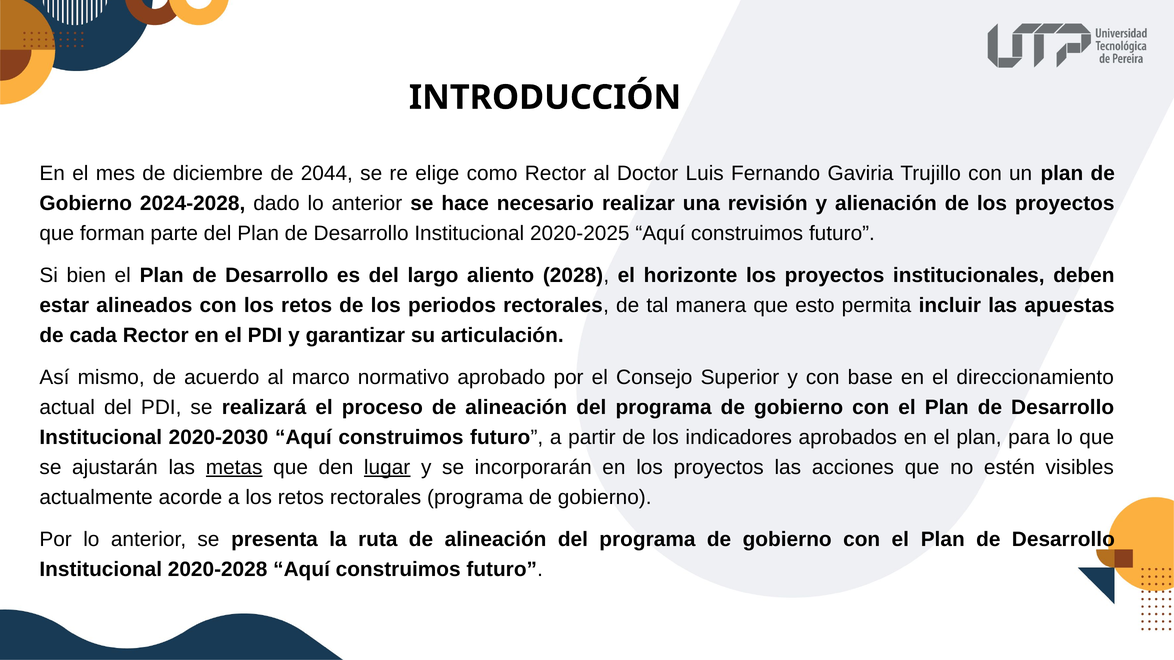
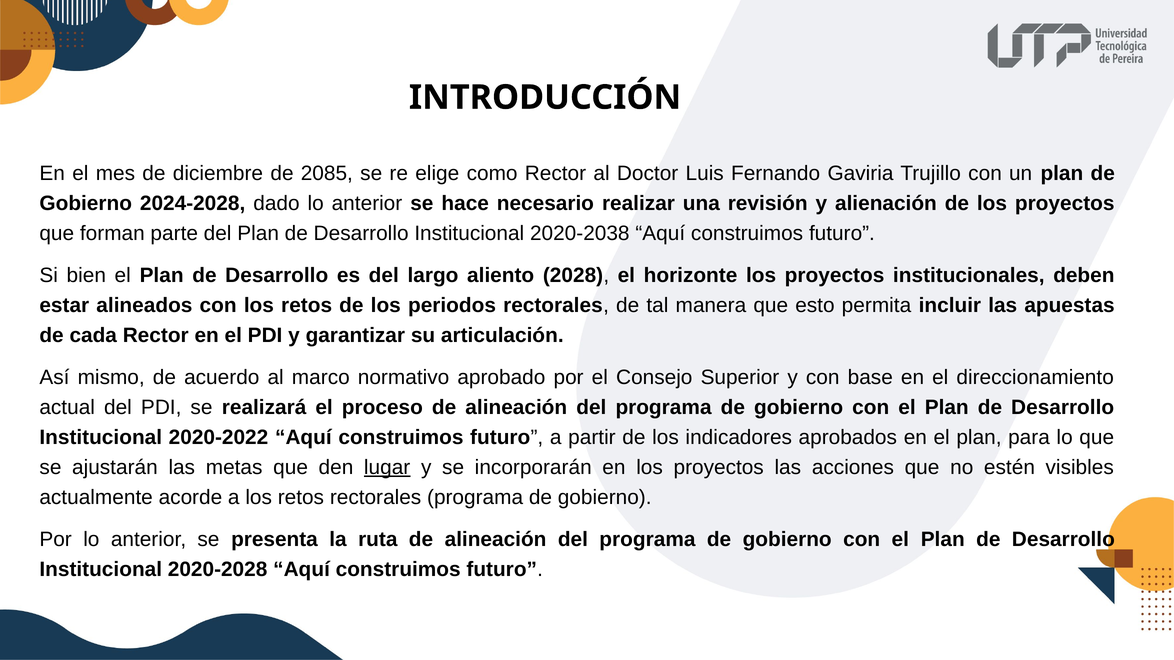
2044: 2044 -> 2085 (327, 174)
2020-2025: 2020-2025 -> 2020-2038 (580, 233)
2020-2030: 2020-2030 -> 2020-2022 (218, 438)
metas underline: present -> none (234, 468)
